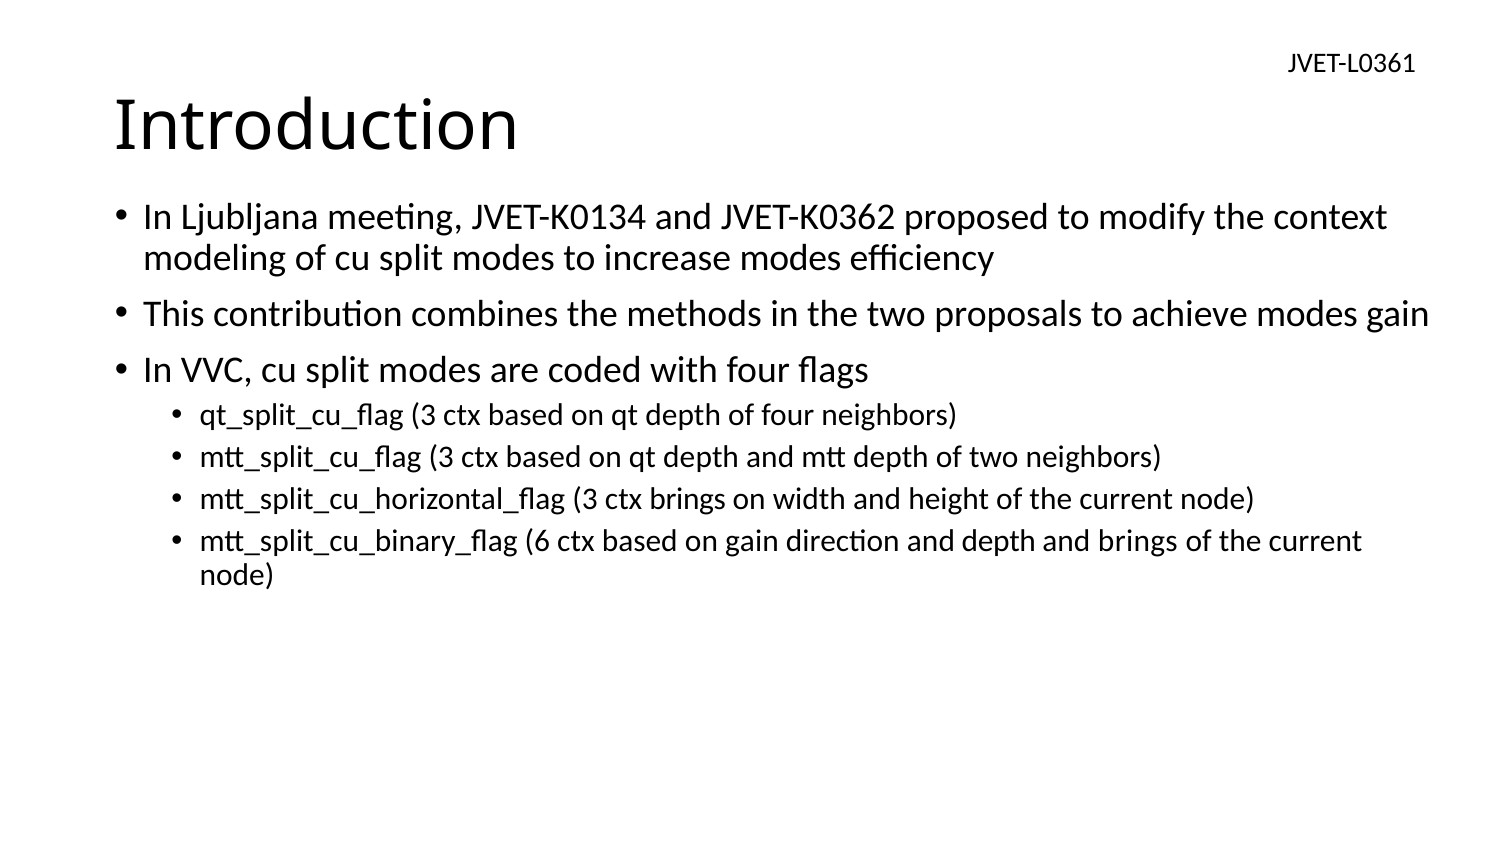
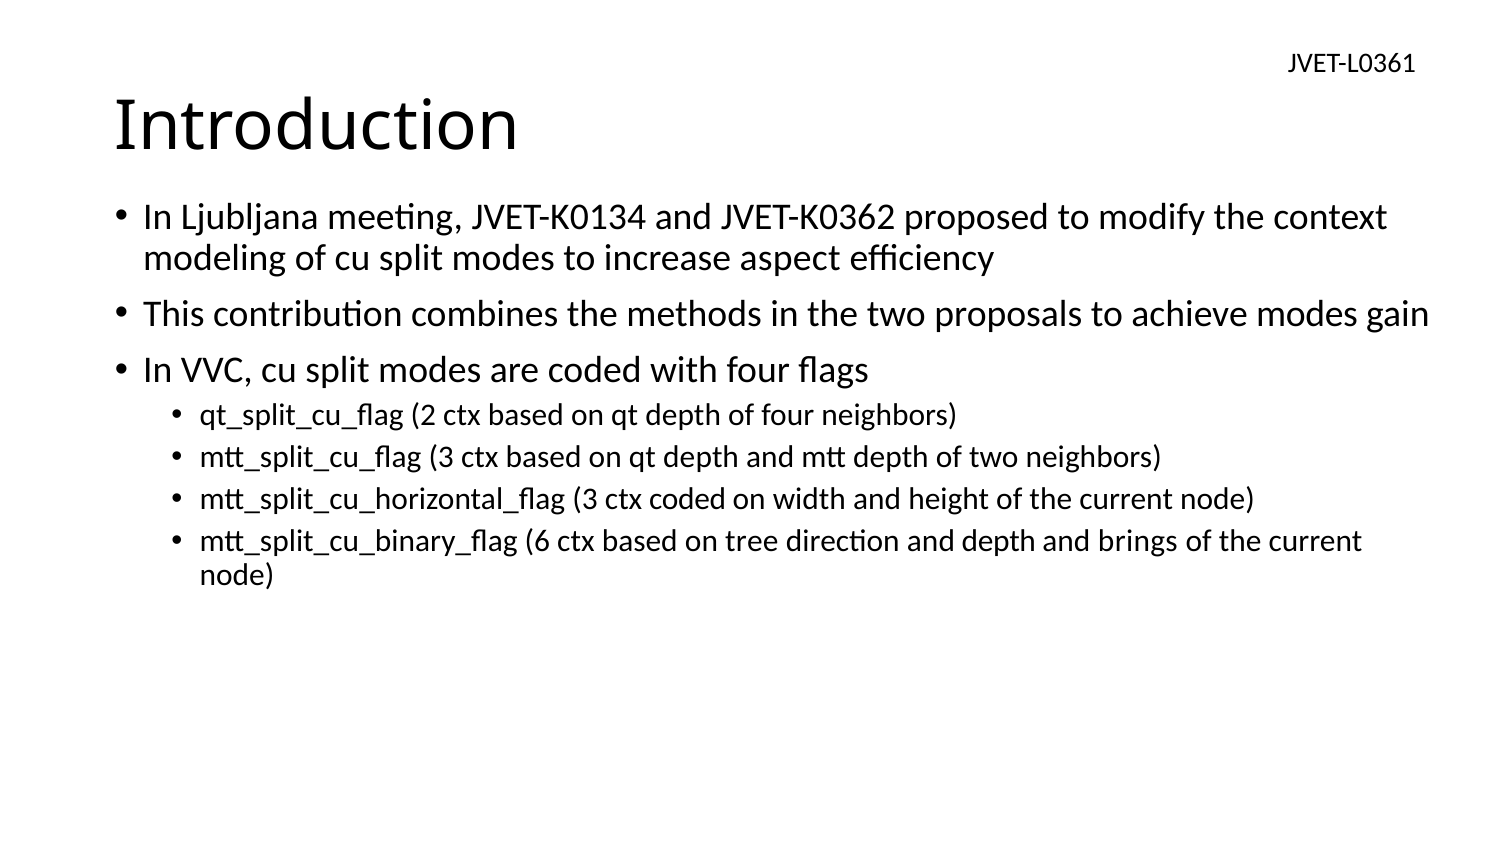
increase modes: modes -> aspect (790, 257)
qt_split_cu_flag 3: 3 -> 2 (423, 415)
ctx brings: brings -> coded (688, 499)
on gain: gain -> tree (752, 541)
